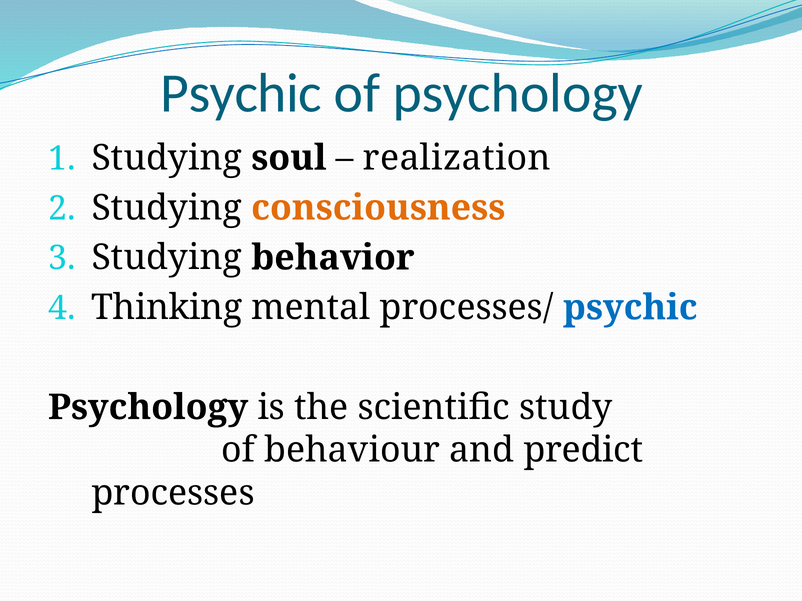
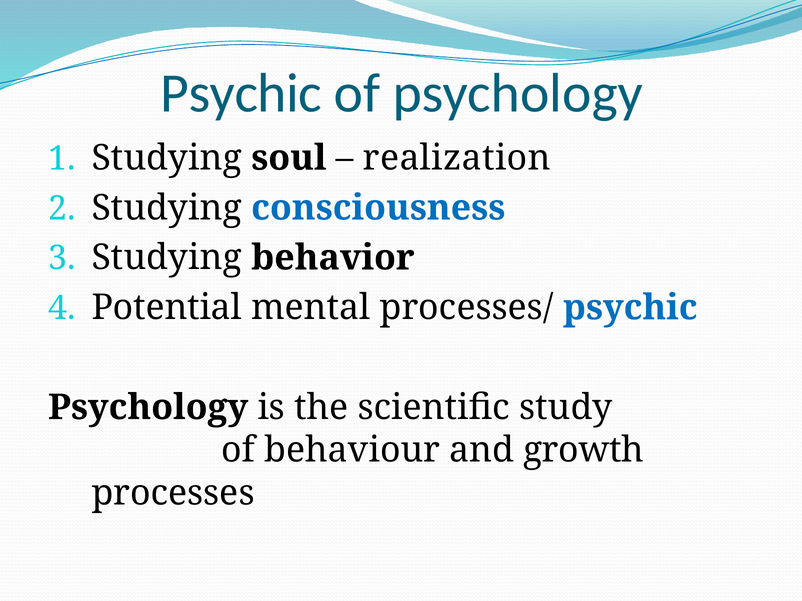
consciousness colour: orange -> blue (378, 208)
Thinking: Thinking -> Potential (167, 308)
predict: predict -> growth (583, 450)
